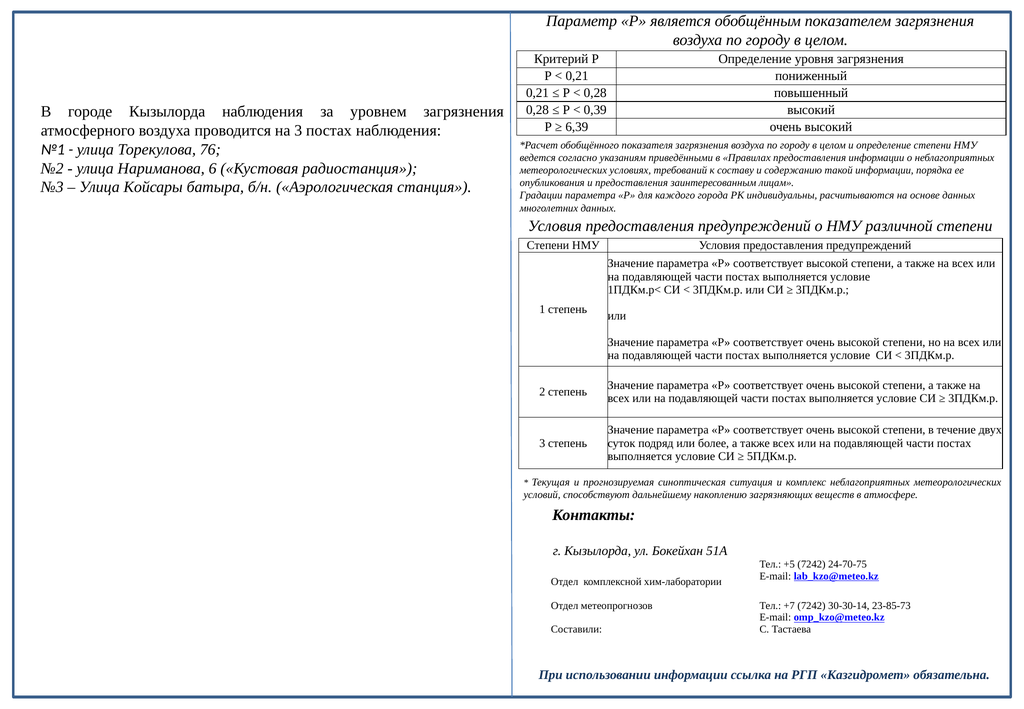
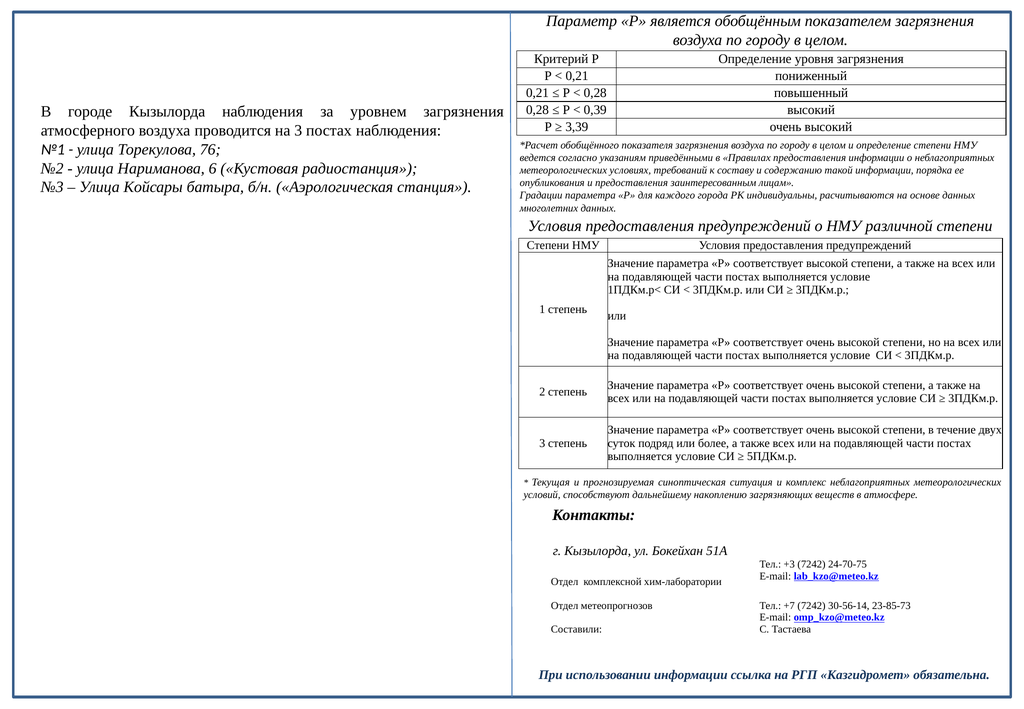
6,39: 6,39 -> 3,39 (577, 127)
+5: +5 -> +3 (789, 564)
30-30-14: 30-30-14 -> 30-56-14 (849, 606)
